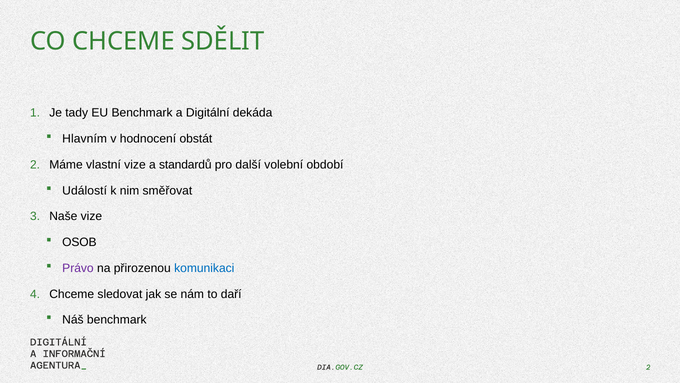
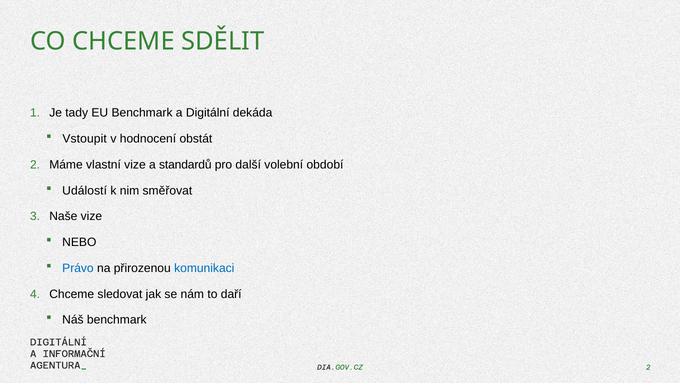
Hlavním: Hlavním -> Vstoupit (85, 139)
OSOB: OSOB -> NEBO (79, 242)
Právo colour: purple -> blue (78, 268)
